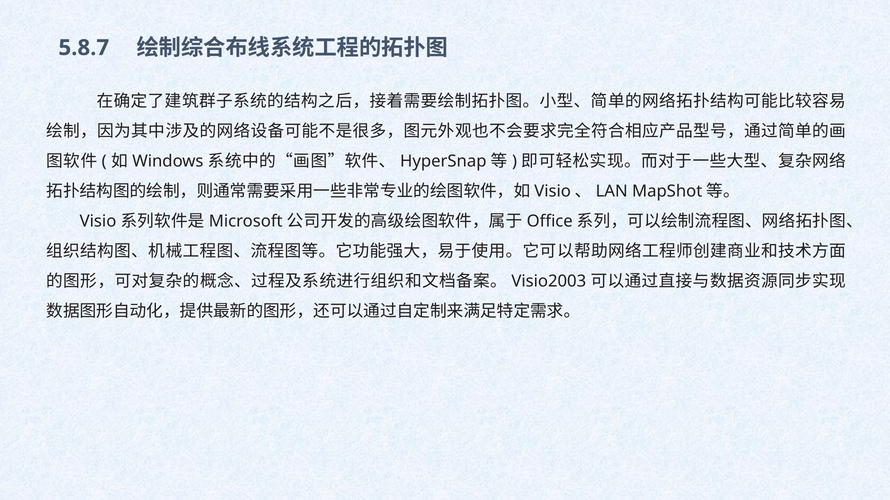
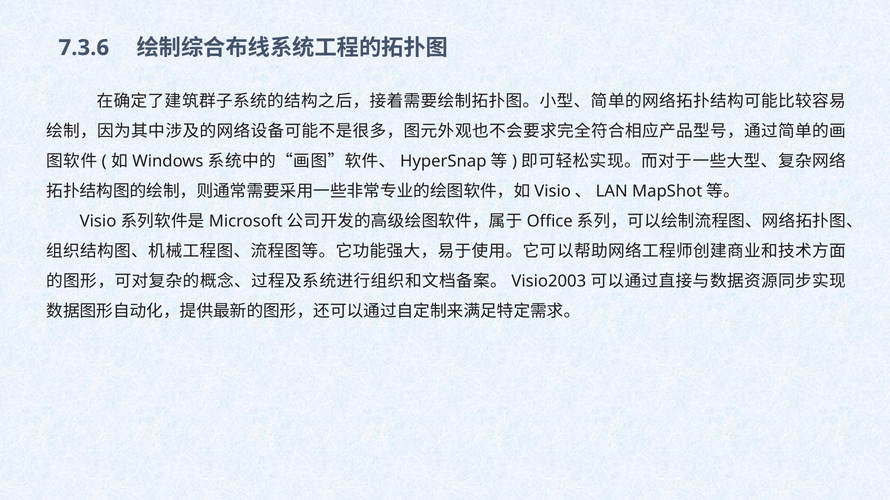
5.8.7: 5.8.7 -> 7.3.6 (84, 48)
